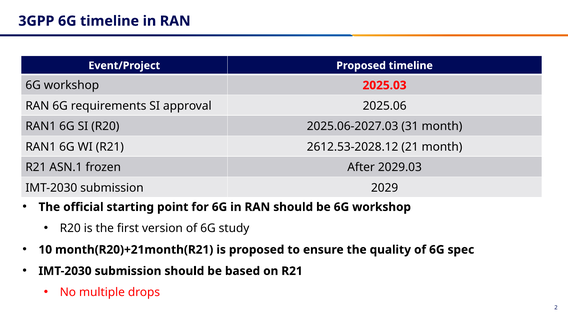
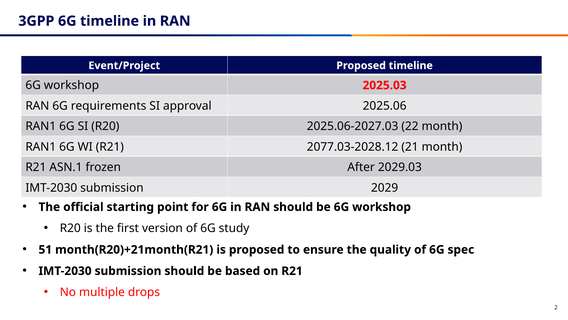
31: 31 -> 22 (410, 126)
2612.53-2028.12: 2612.53-2028.12 -> 2077.03-2028.12 (353, 147)
10: 10 -> 51 (45, 249)
